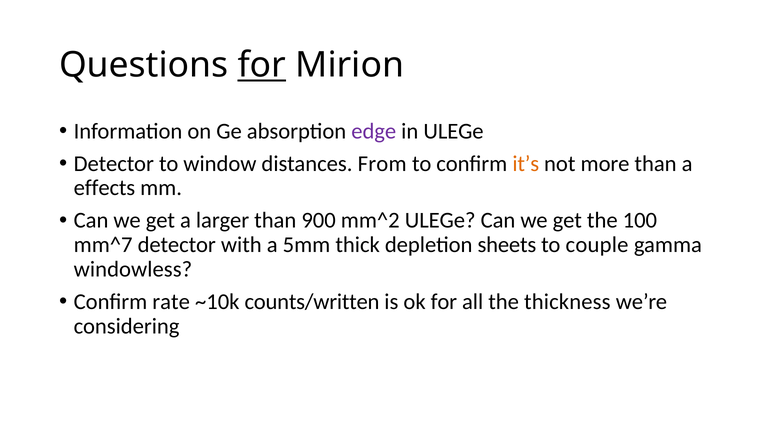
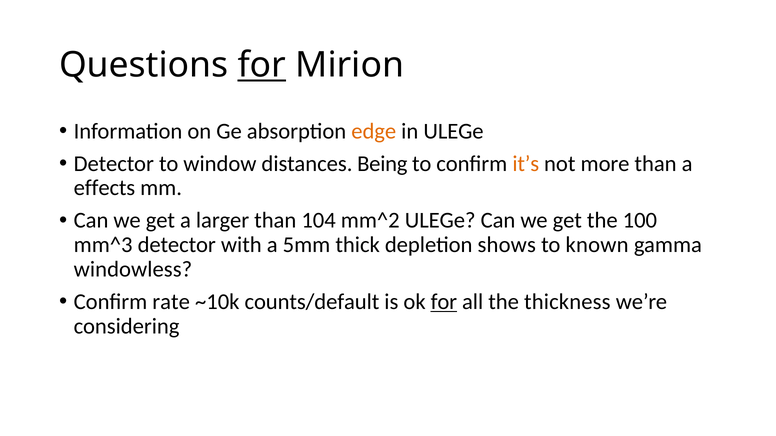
edge colour: purple -> orange (374, 131)
From: From -> Being (382, 164)
900: 900 -> 104 (319, 221)
mm^7: mm^7 -> mm^3 (103, 245)
sheets: sheets -> shows (507, 245)
couple: couple -> known (597, 245)
counts/written: counts/written -> counts/default (312, 302)
for underline: none -> present (444, 302)
